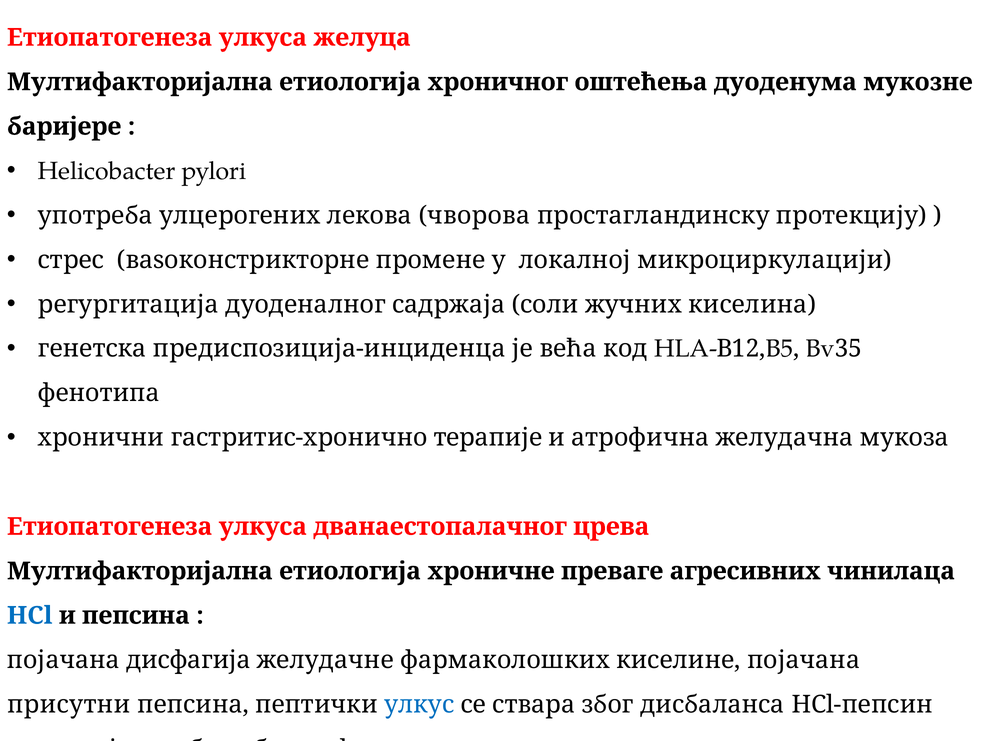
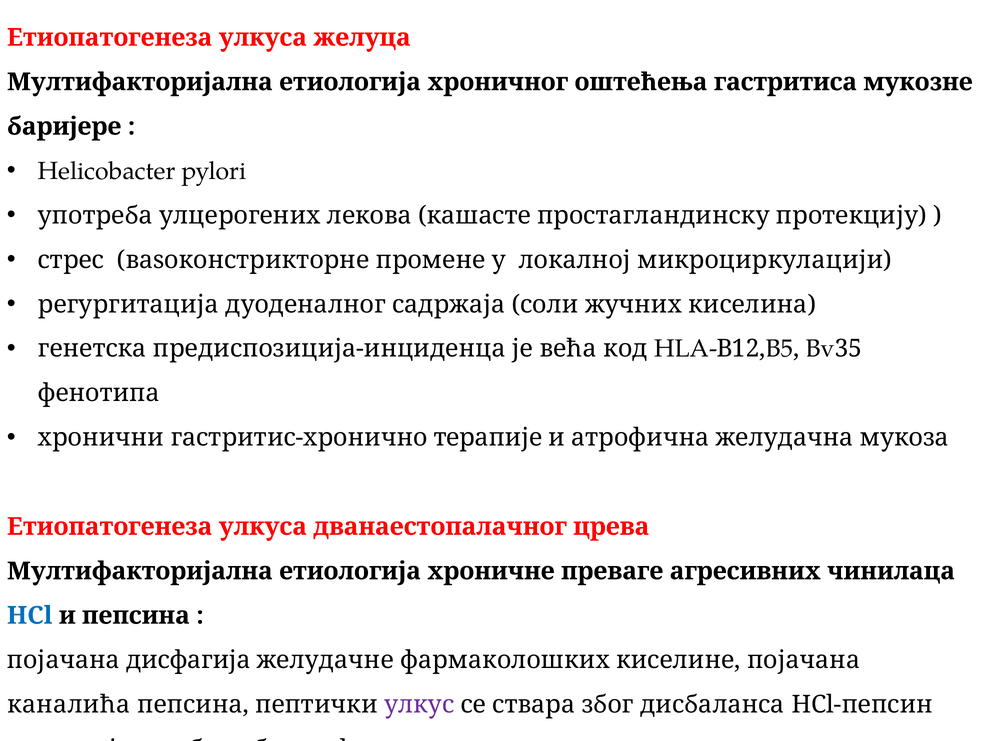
дуоденума: дуоденума -> гастритиса (785, 82)
чворова: чворова -> кашасте (475, 216)
присутни: присутни -> каналића (69, 705)
улкус colour: blue -> purple (419, 705)
